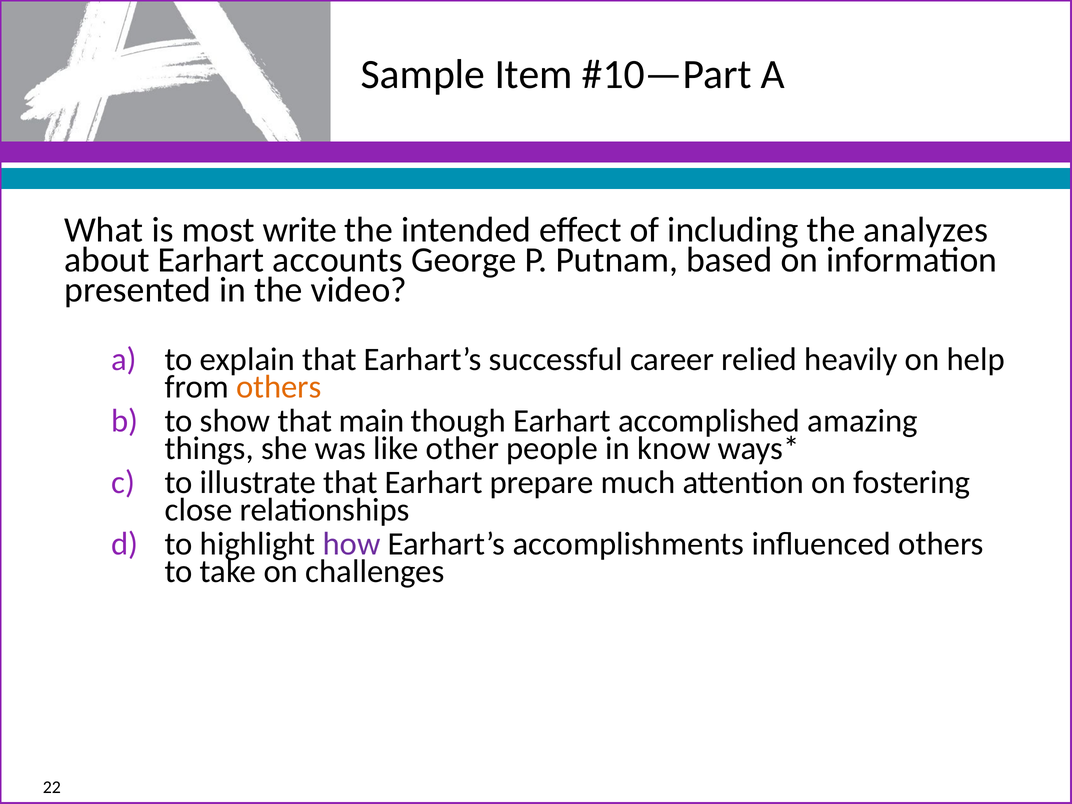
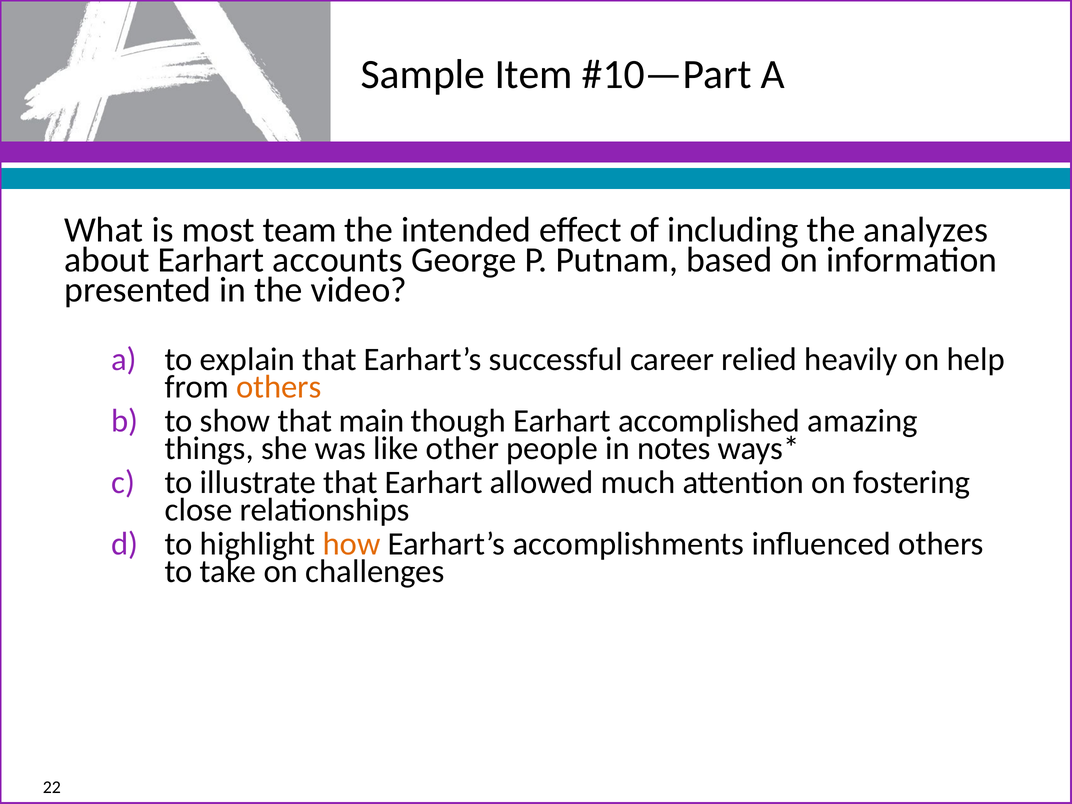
write: write -> team (300, 230)
know: know -> notes (674, 449)
prepare: prepare -> allowed (542, 483)
how colour: purple -> orange (352, 544)
